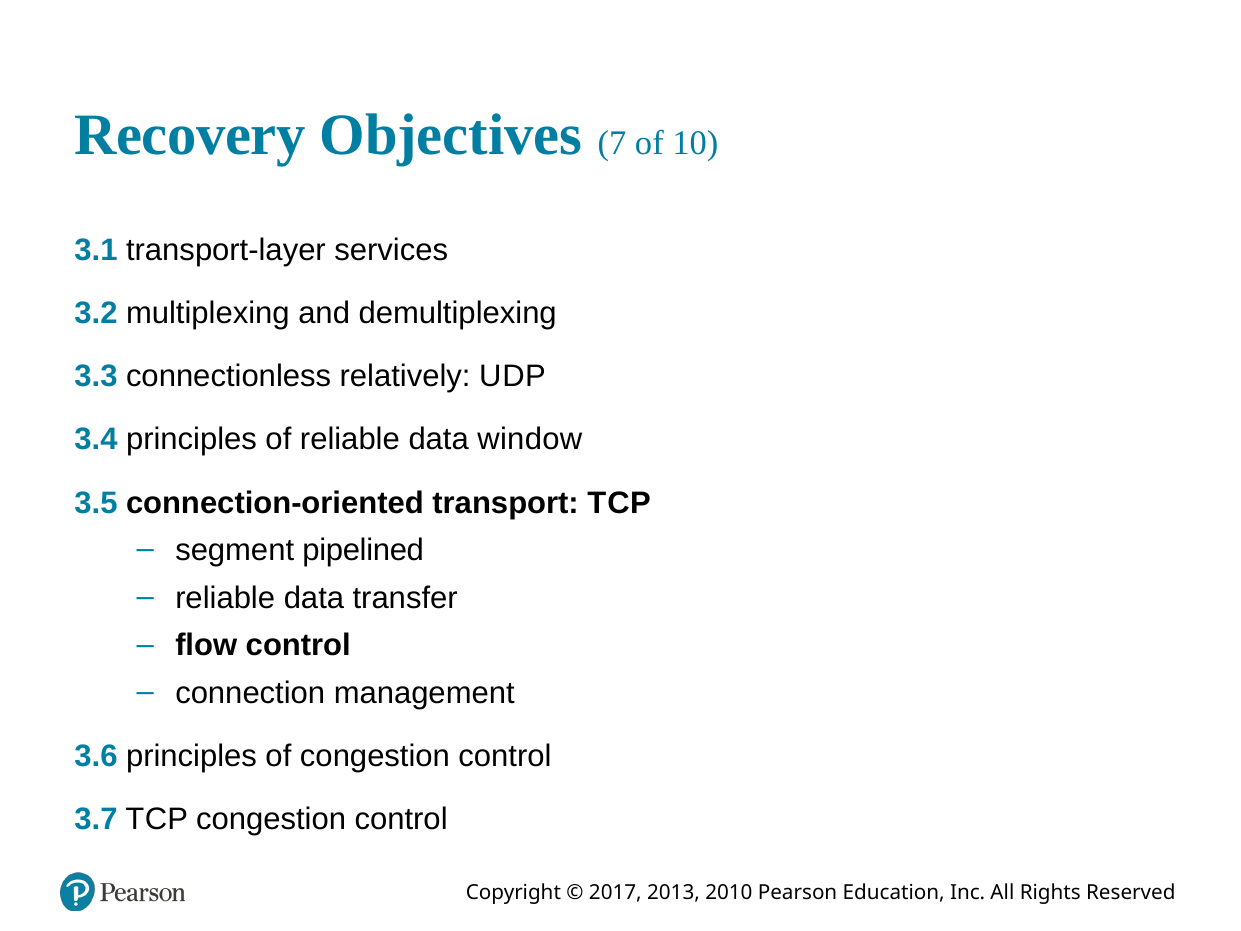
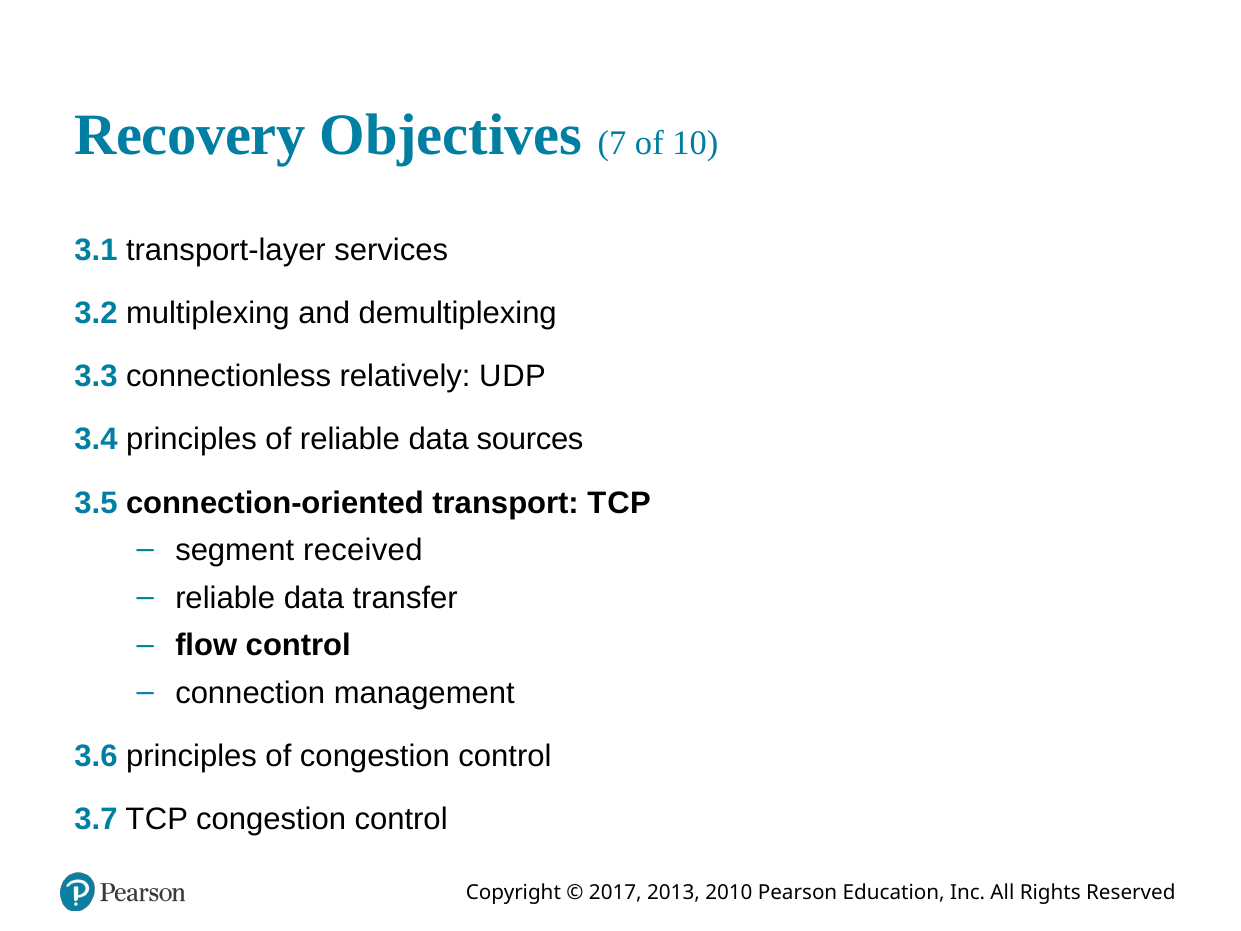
window: window -> sources (530, 440)
pipelined: pipelined -> received (363, 550)
